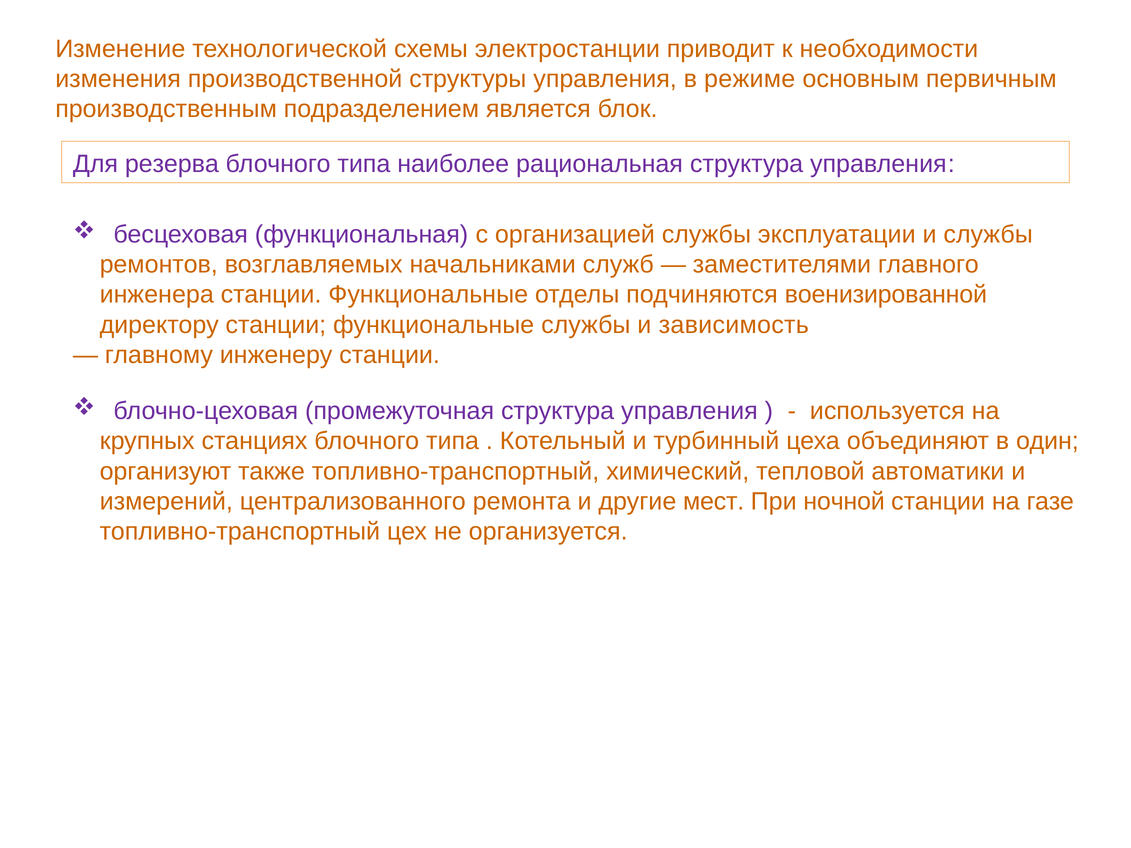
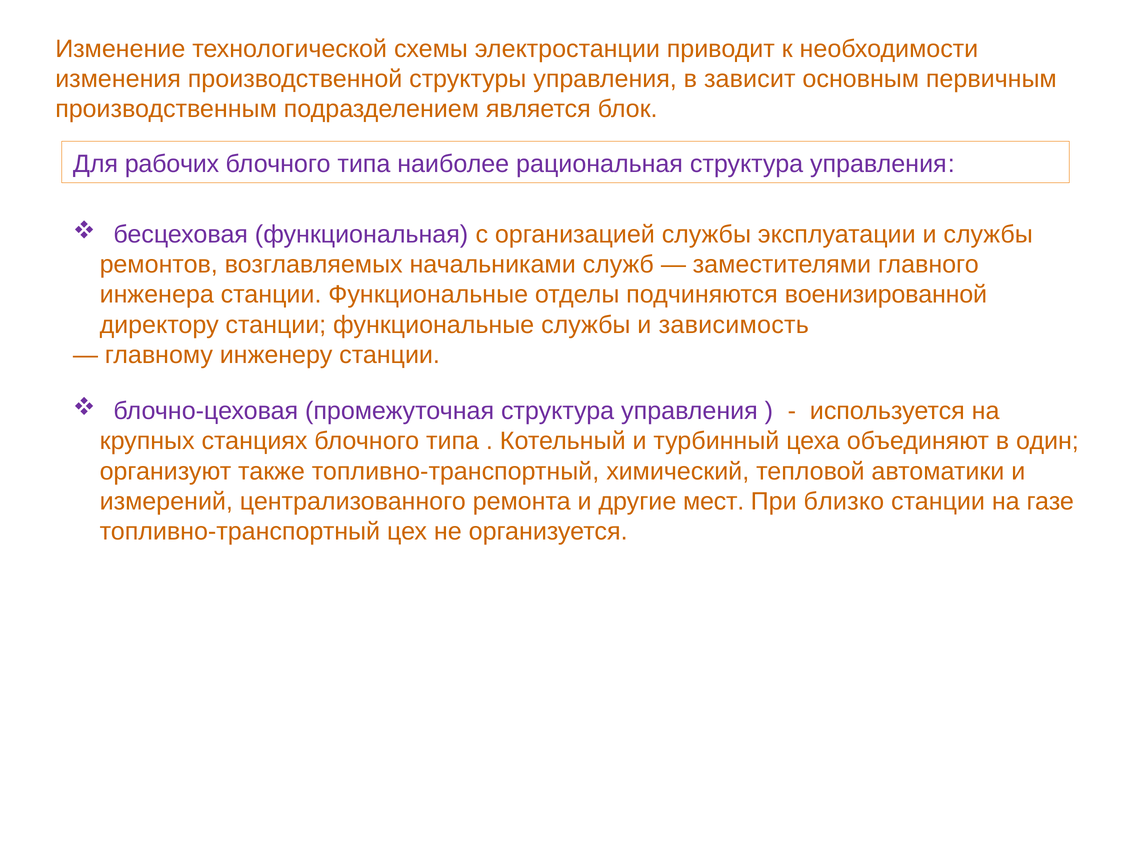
режиме: режиме -> зависит (750, 79)
резерва: резерва -> рабочих (172, 164)
ночной: ночной -> близко (844, 502)
